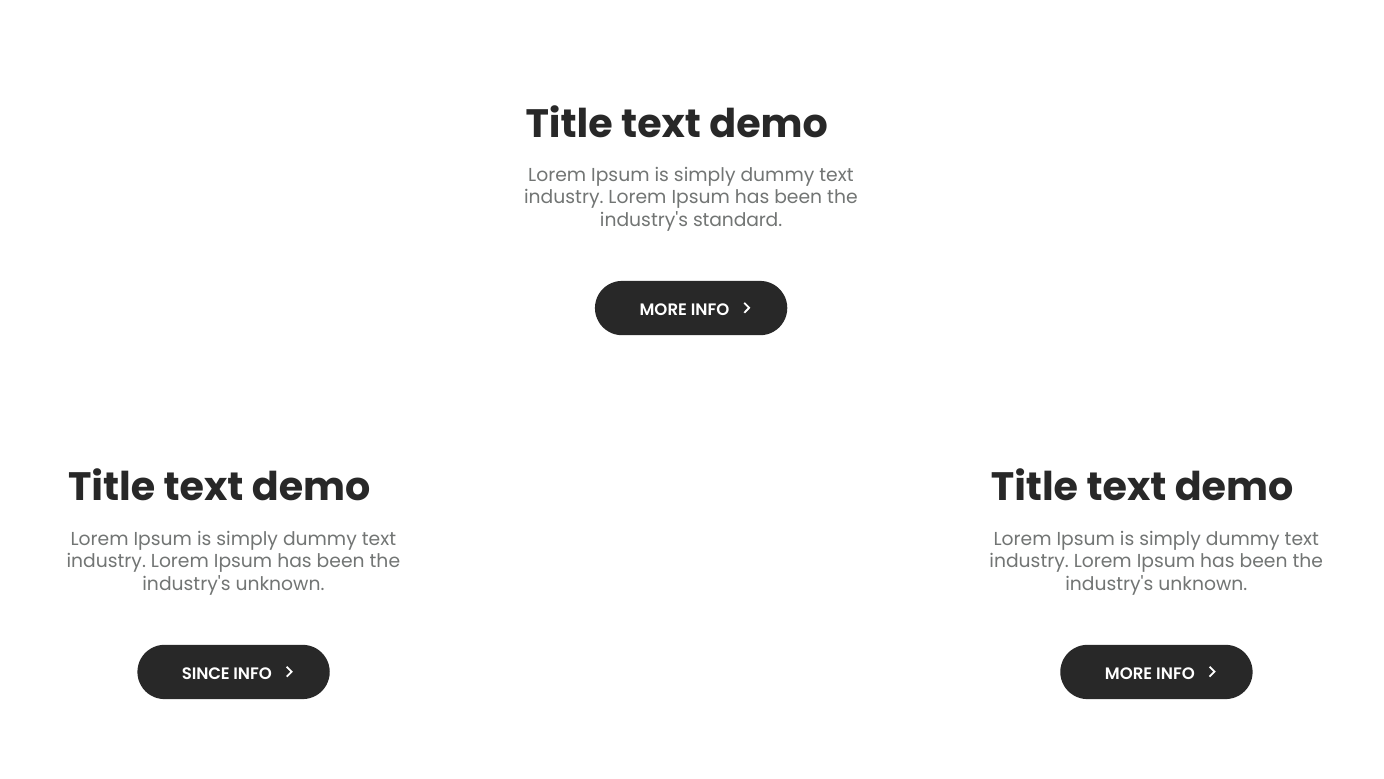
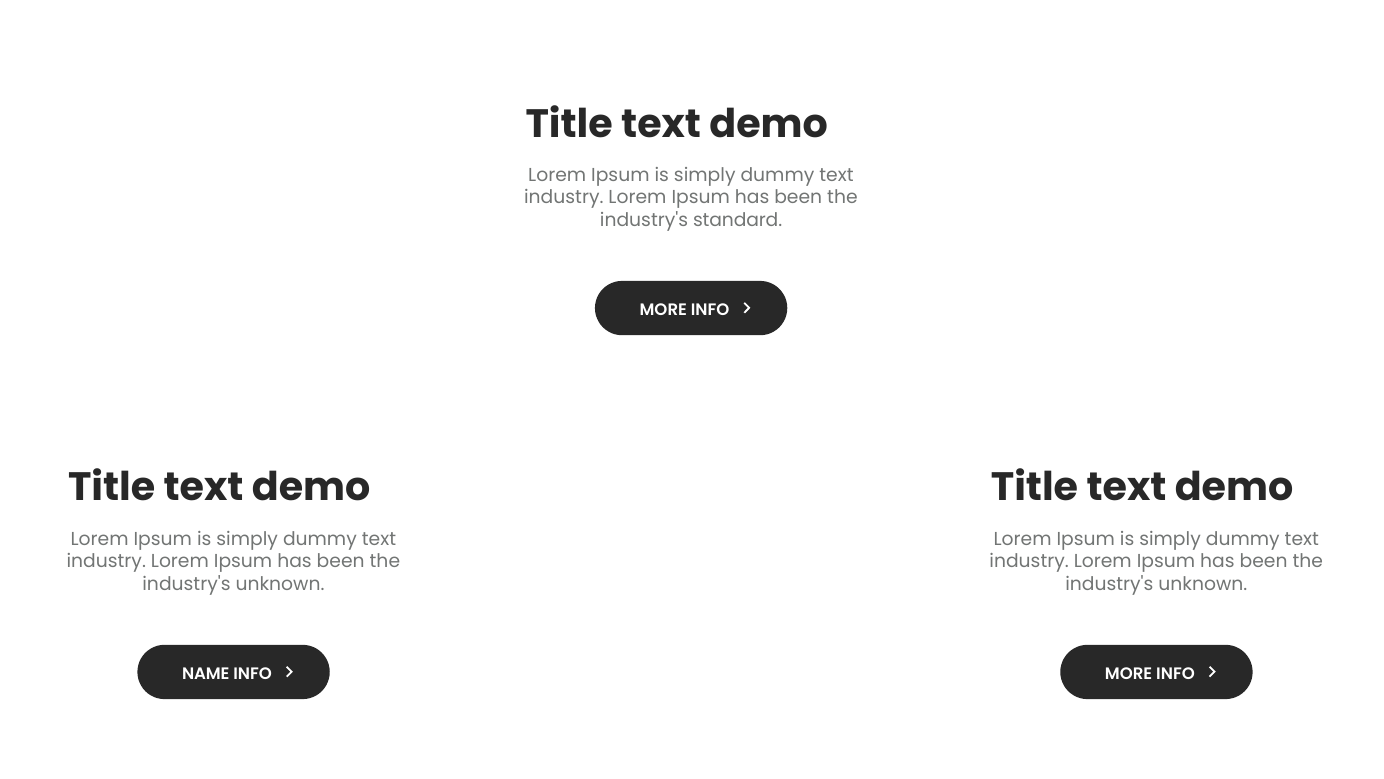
SINCE: SINCE -> NAME (206, 674)
